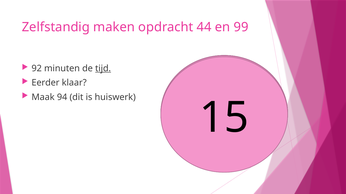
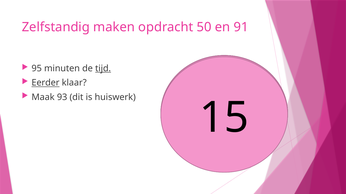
44: 44 -> 50 (204, 27)
99: 99 -> 91 (241, 27)
92: 92 -> 95 (37, 69)
Eerder underline: none -> present (46, 83)
94: 94 -> 93 (62, 97)
